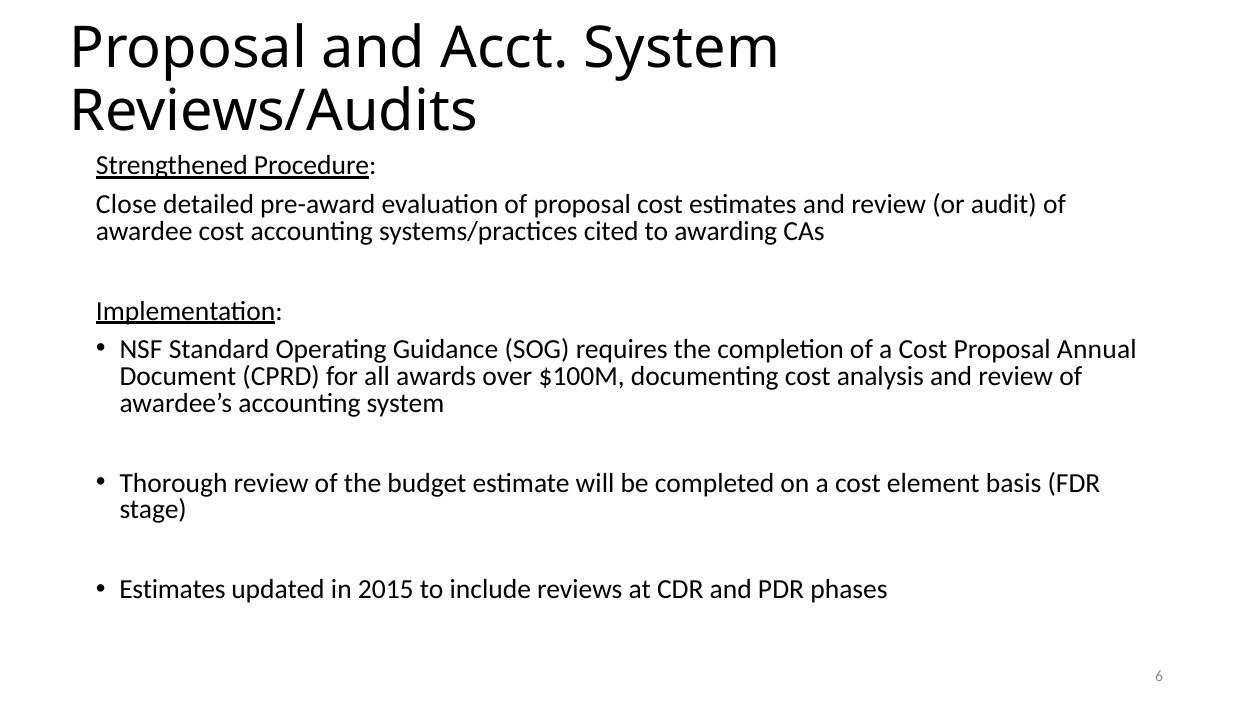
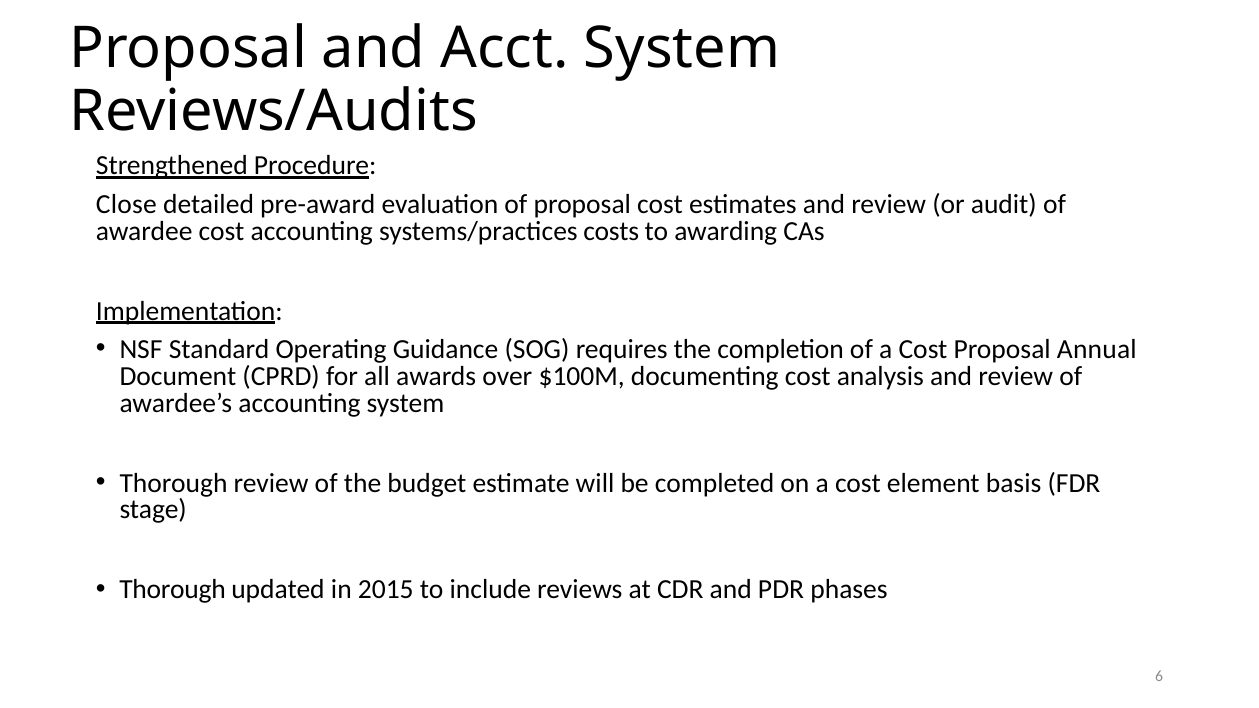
cited: cited -> costs (611, 231)
Estimates: Estimates -> Thorough (172, 590)
